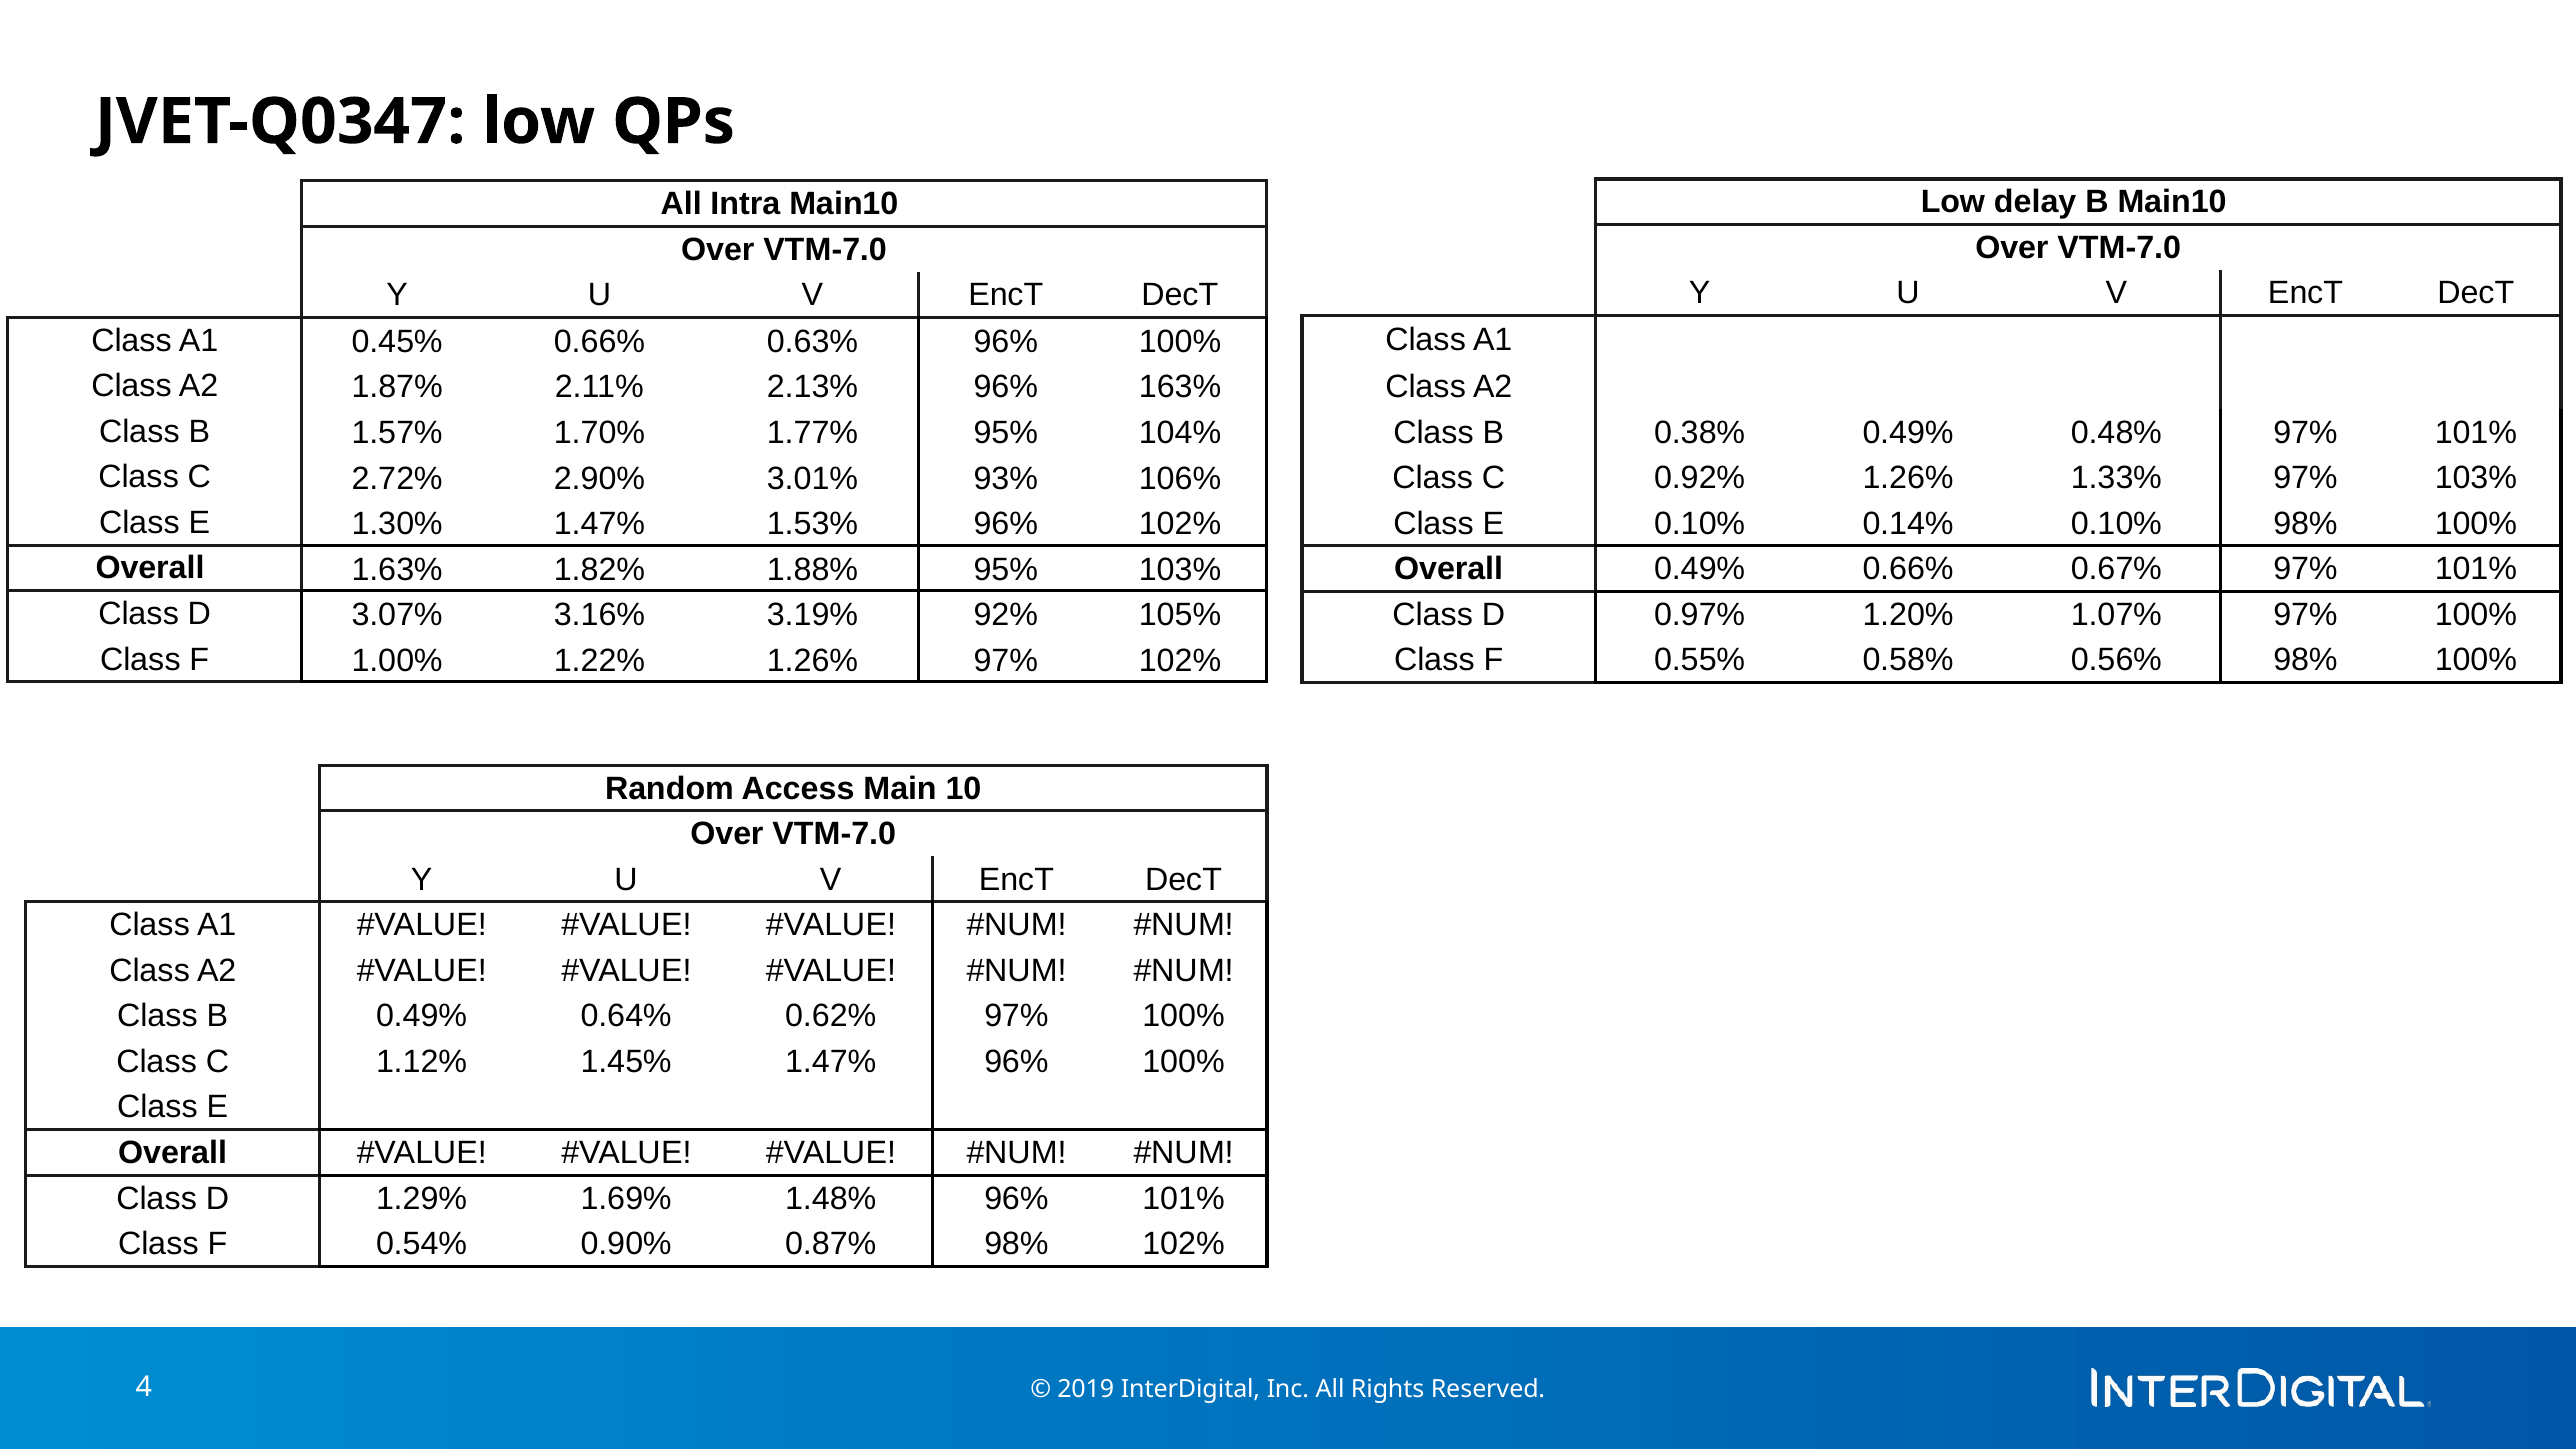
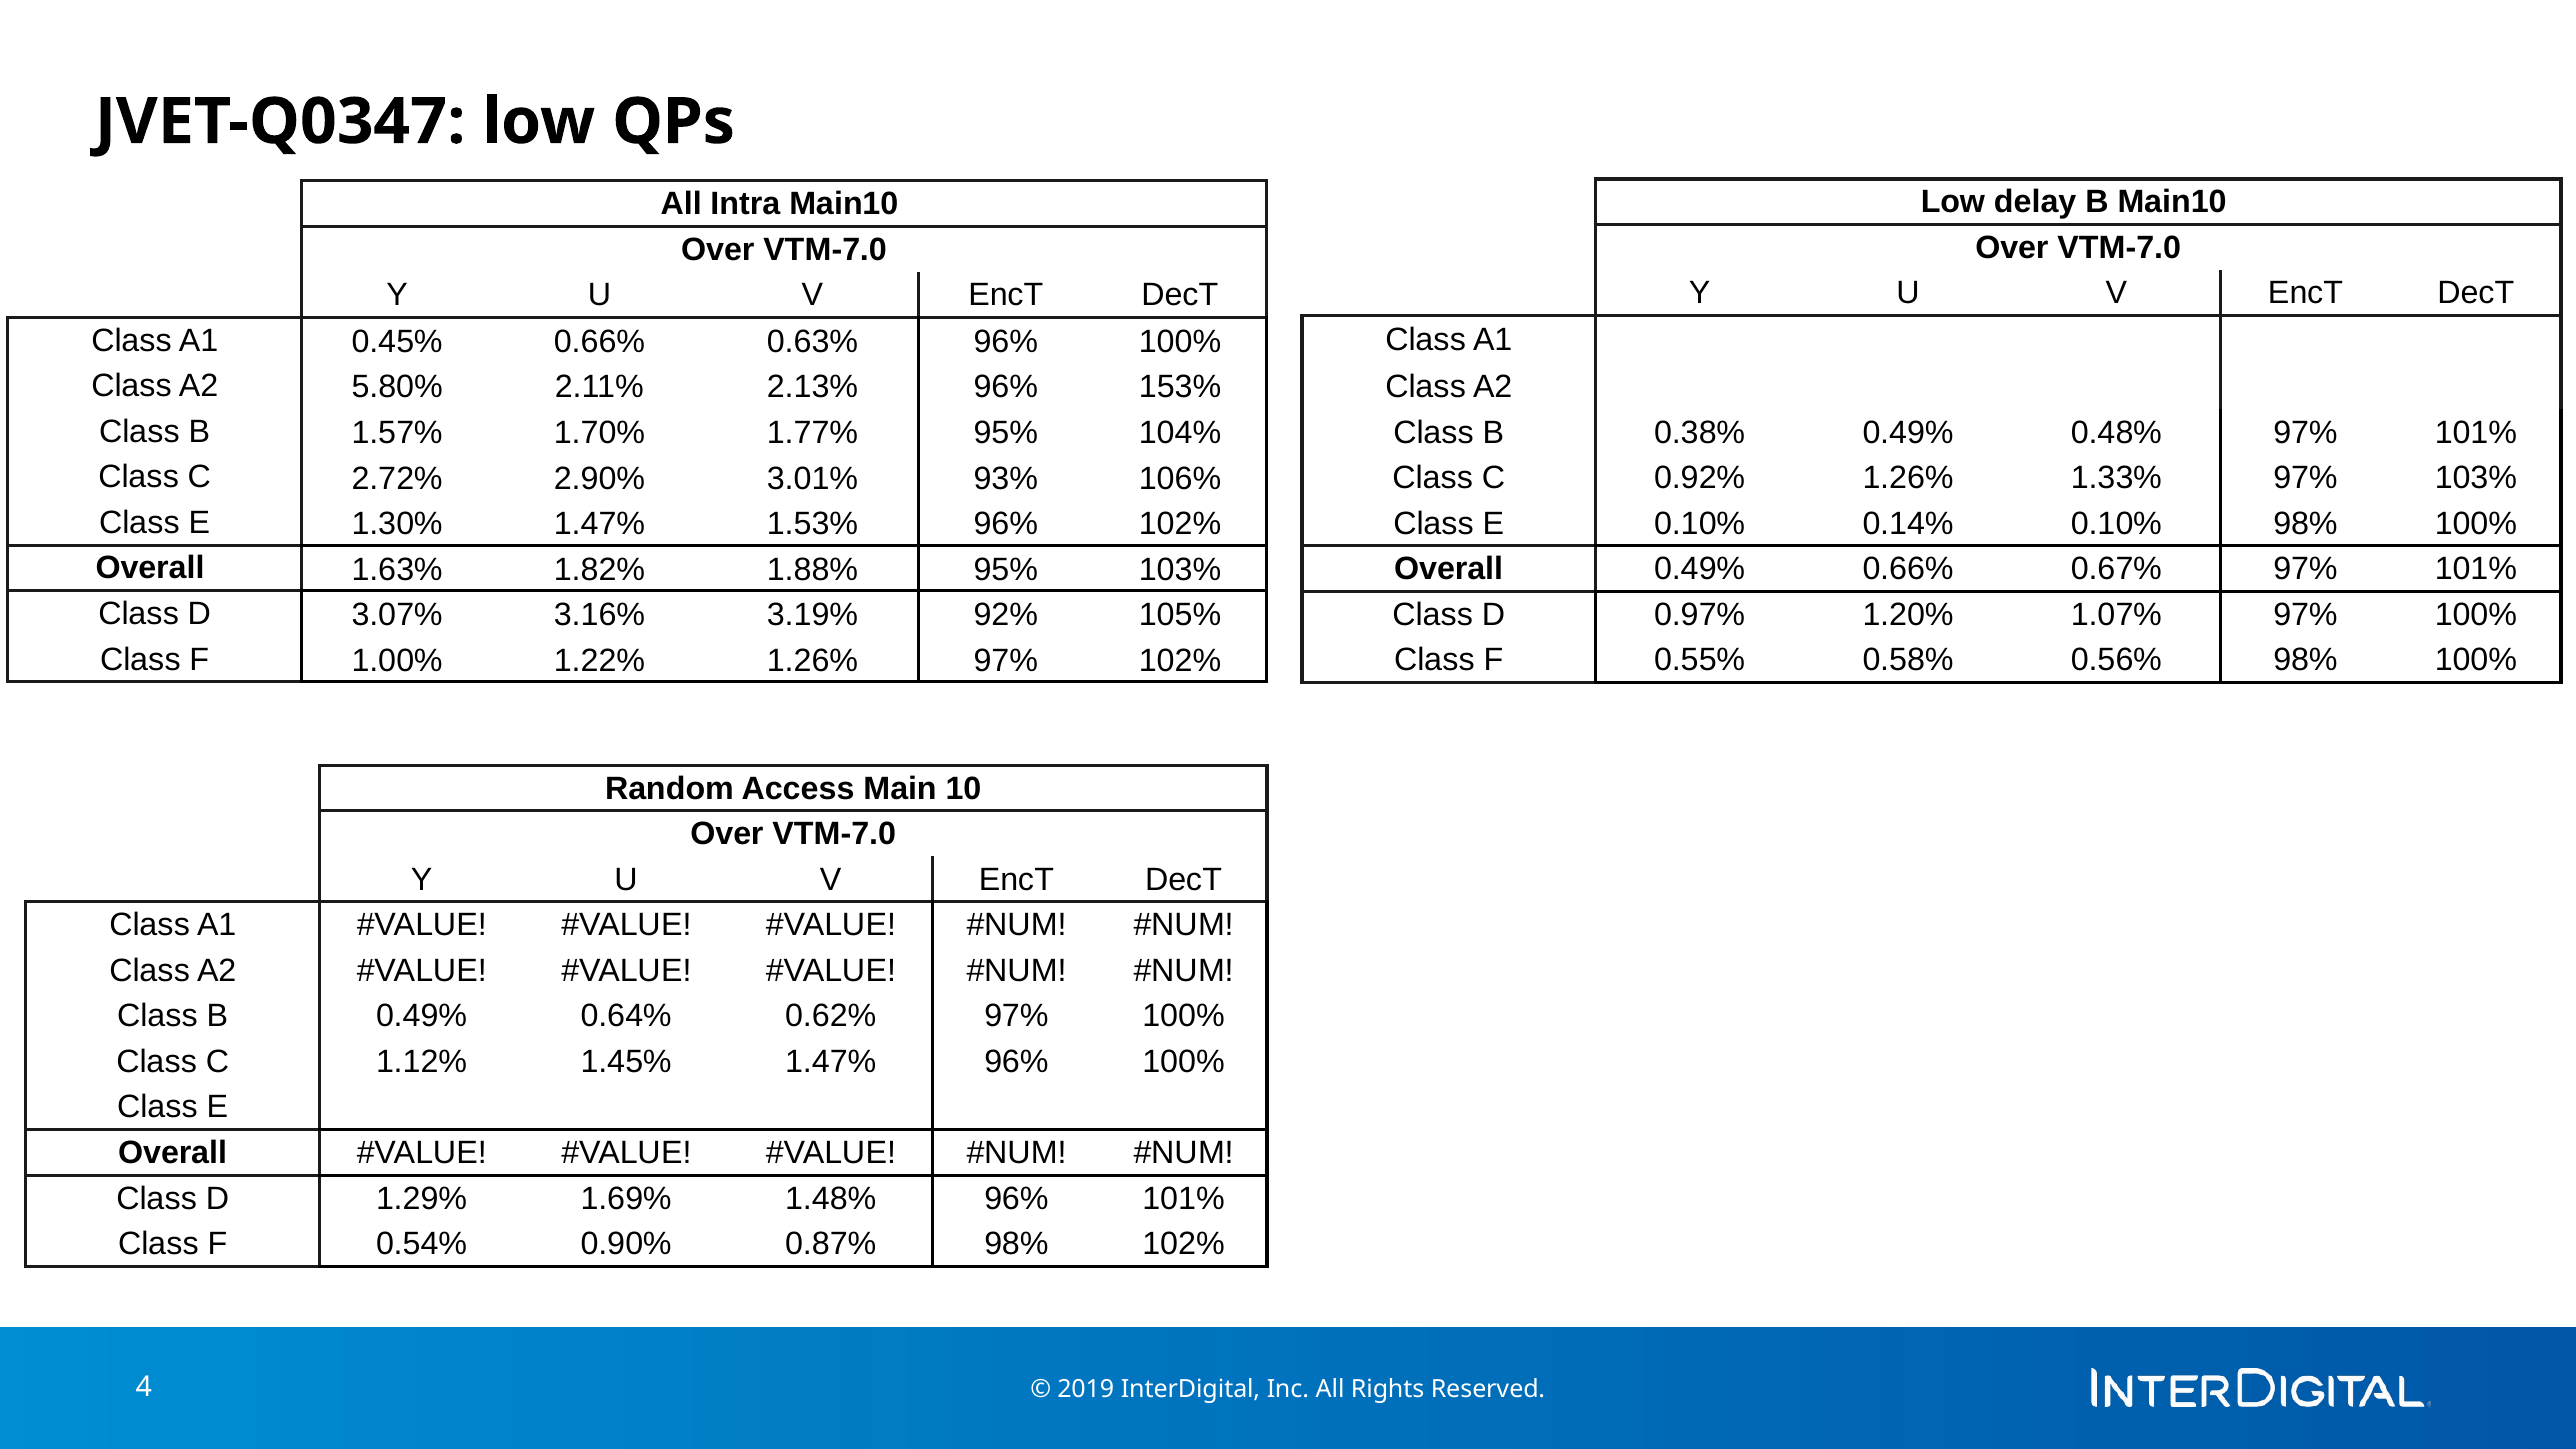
1.87%: 1.87% -> 5.80% (397, 387)
163%: 163% -> 153% (1180, 387)
